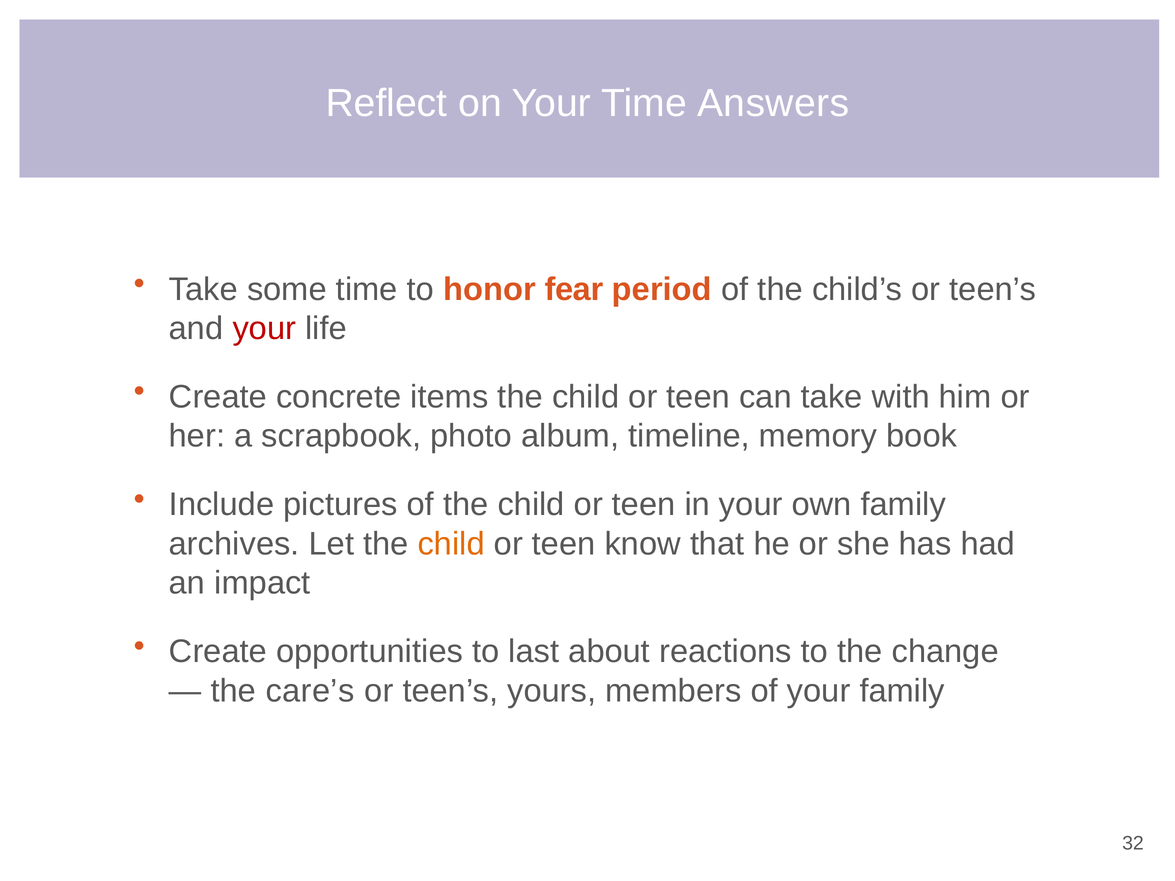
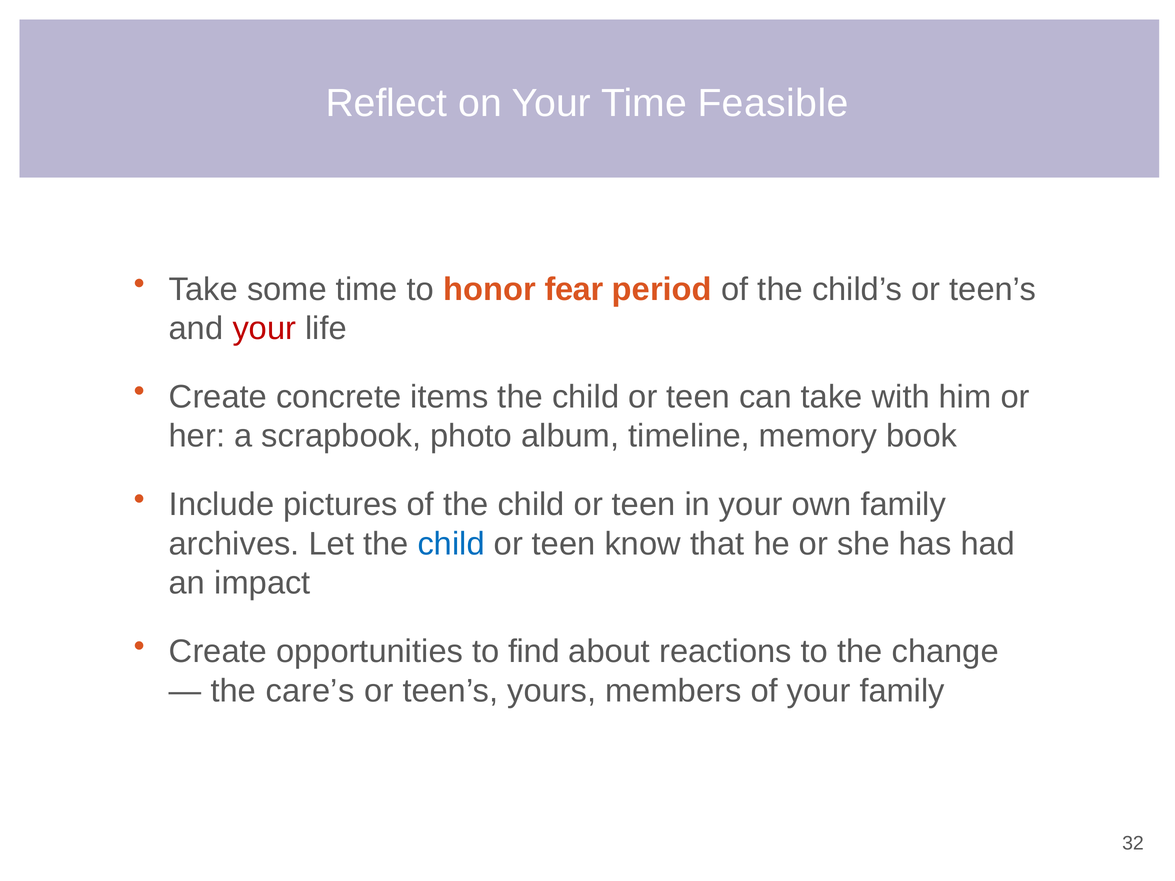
Answers: Answers -> Feasible (773, 104)
child colour: orange -> blue (451, 544)
last: last -> find (534, 652)
